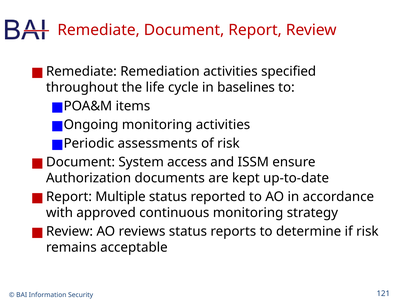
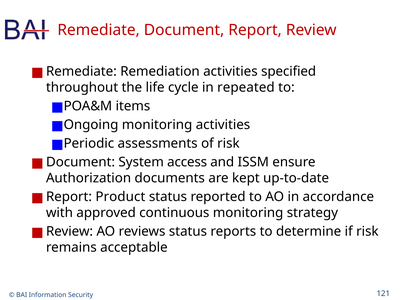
baselines: baselines -> repeated (246, 87)
Multiple: Multiple -> Product (120, 197)
